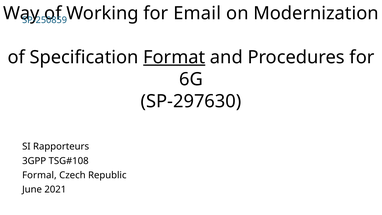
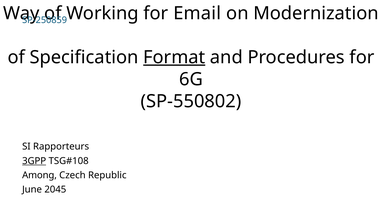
SP-297630: SP-297630 -> SP-550802 (191, 101)
3GPP underline: none -> present (34, 161)
Formal: Formal -> Among (39, 175)
2021: 2021 -> 2045 (55, 189)
